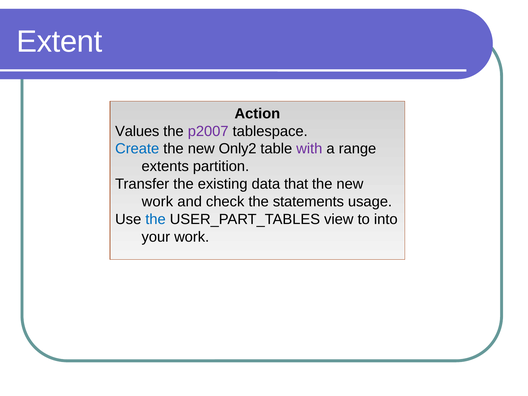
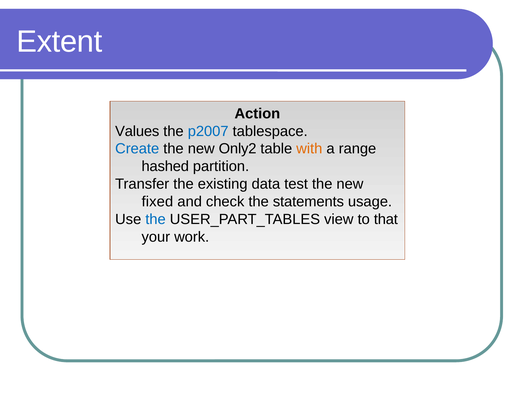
p2007 colour: purple -> blue (208, 131)
with colour: purple -> orange (309, 149)
extents: extents -> hashed (165, 166)
that: that -> test (296, 184)
work: work -> fixed (157, 202)
into: into -> that (386, 219)
